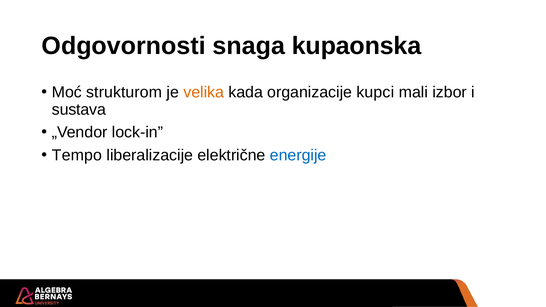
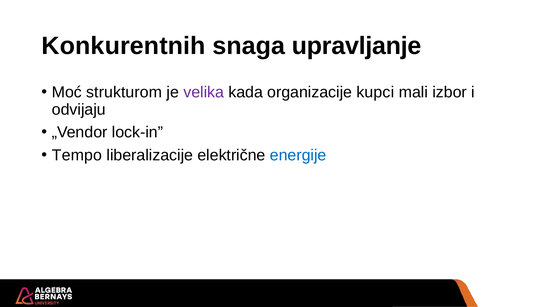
Odgovornosti: Odgovornosti -> Konkurentnih (124, 46)
kupaonska: kupaonska -> upravljanje (357, 46)
velika colour: orange -> purple (204, 92)
sustava: sustava -> odvijaju (79, 110)
